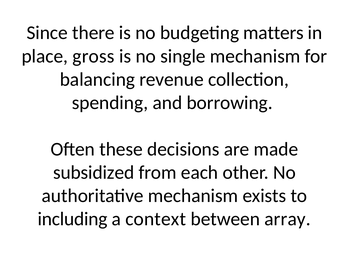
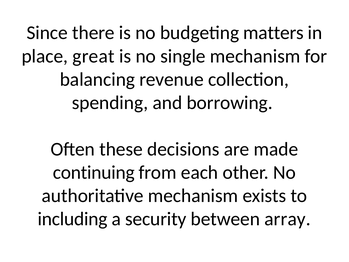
gross: gross -> great (93, 56)
subsidized: subsidized -> continuing (94, 172)
context: context -> security (156, 219)
